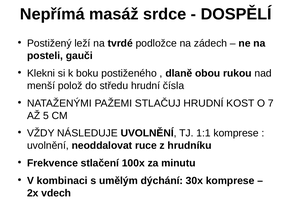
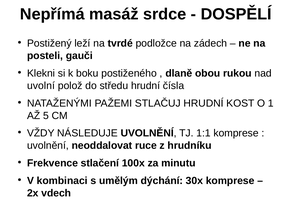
menší: menší -> uvolní (41, 86)
7: 7 -> 1 (271, 103)
